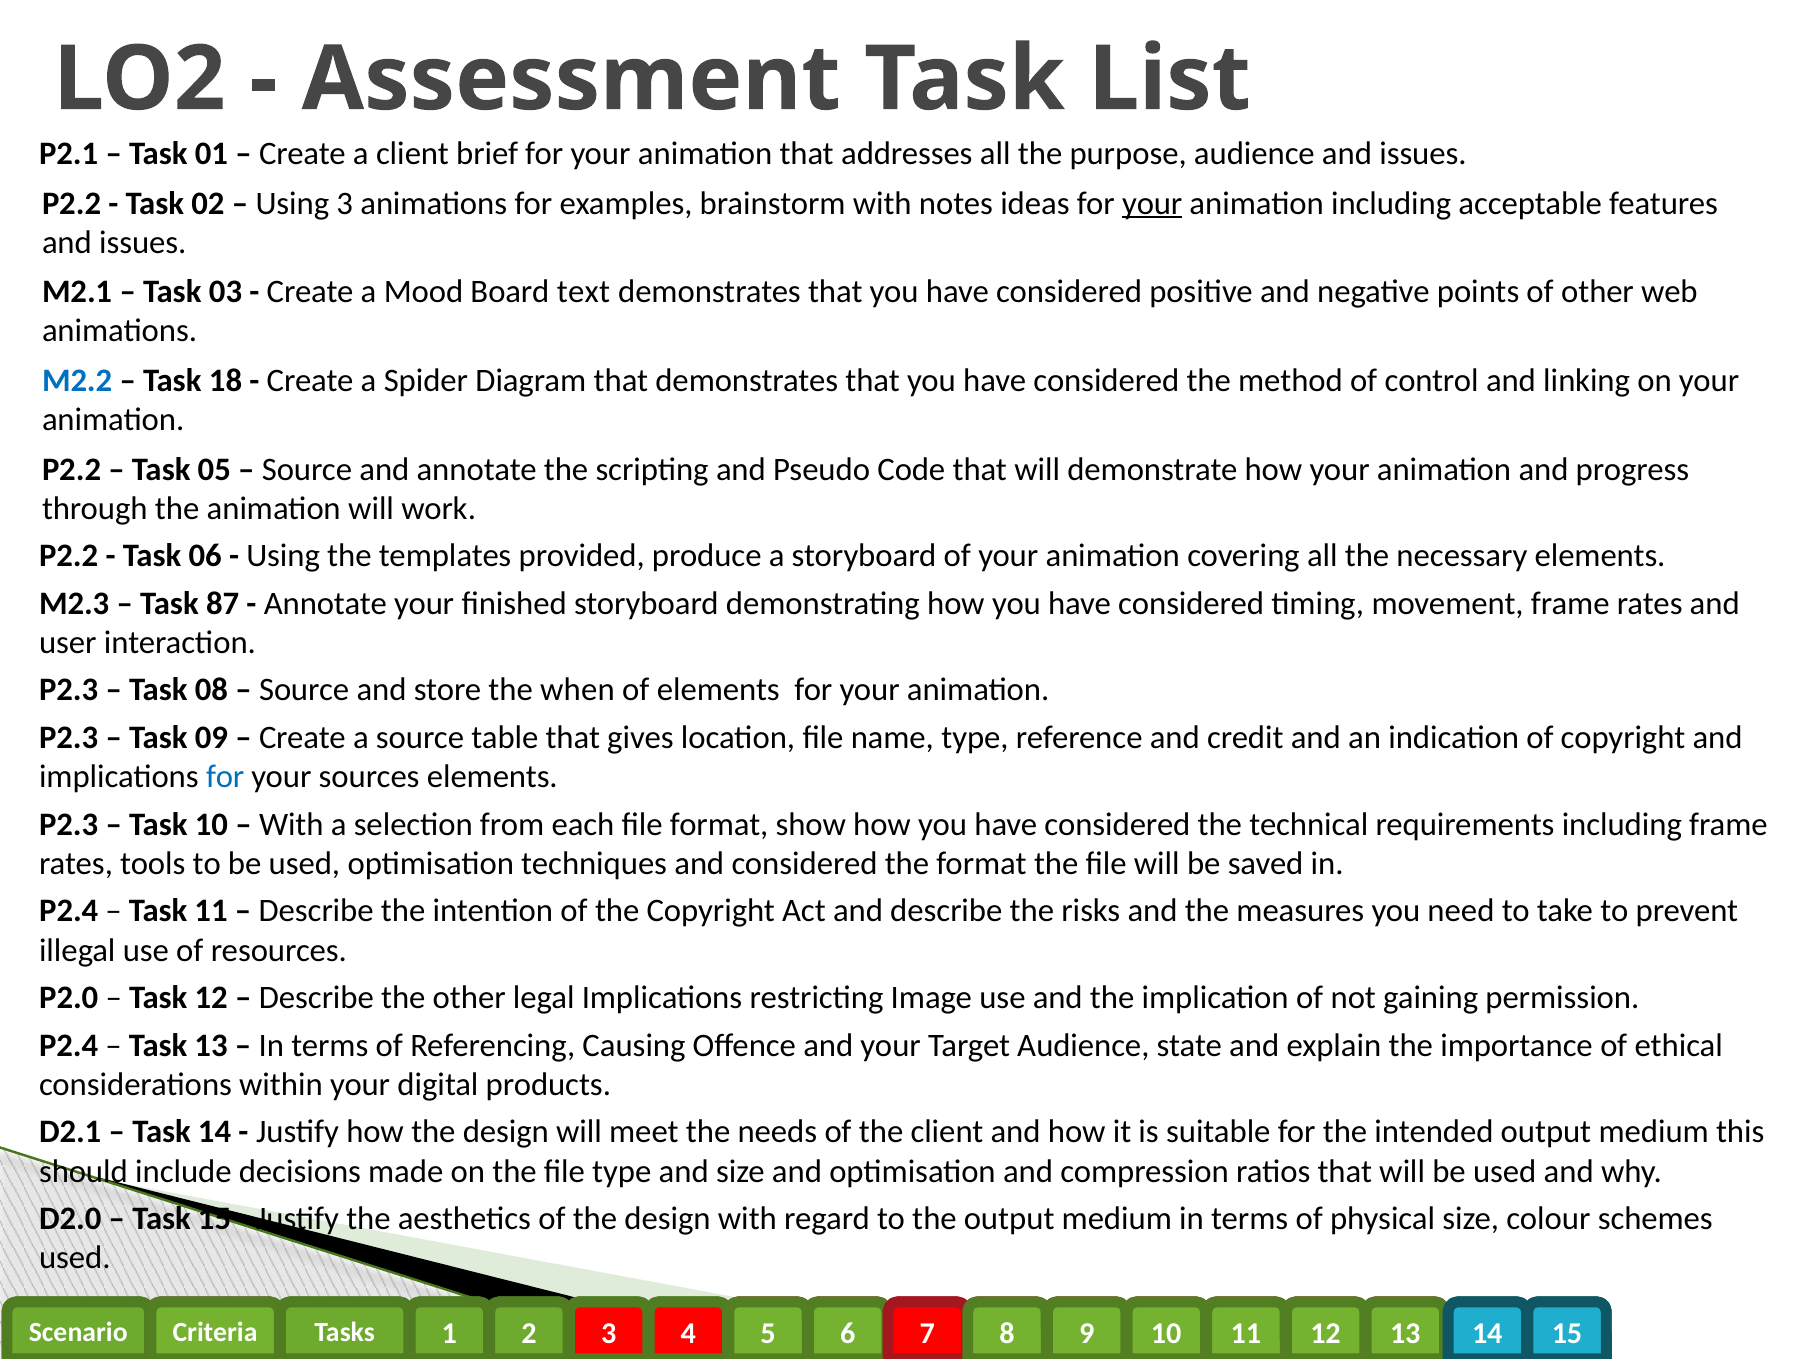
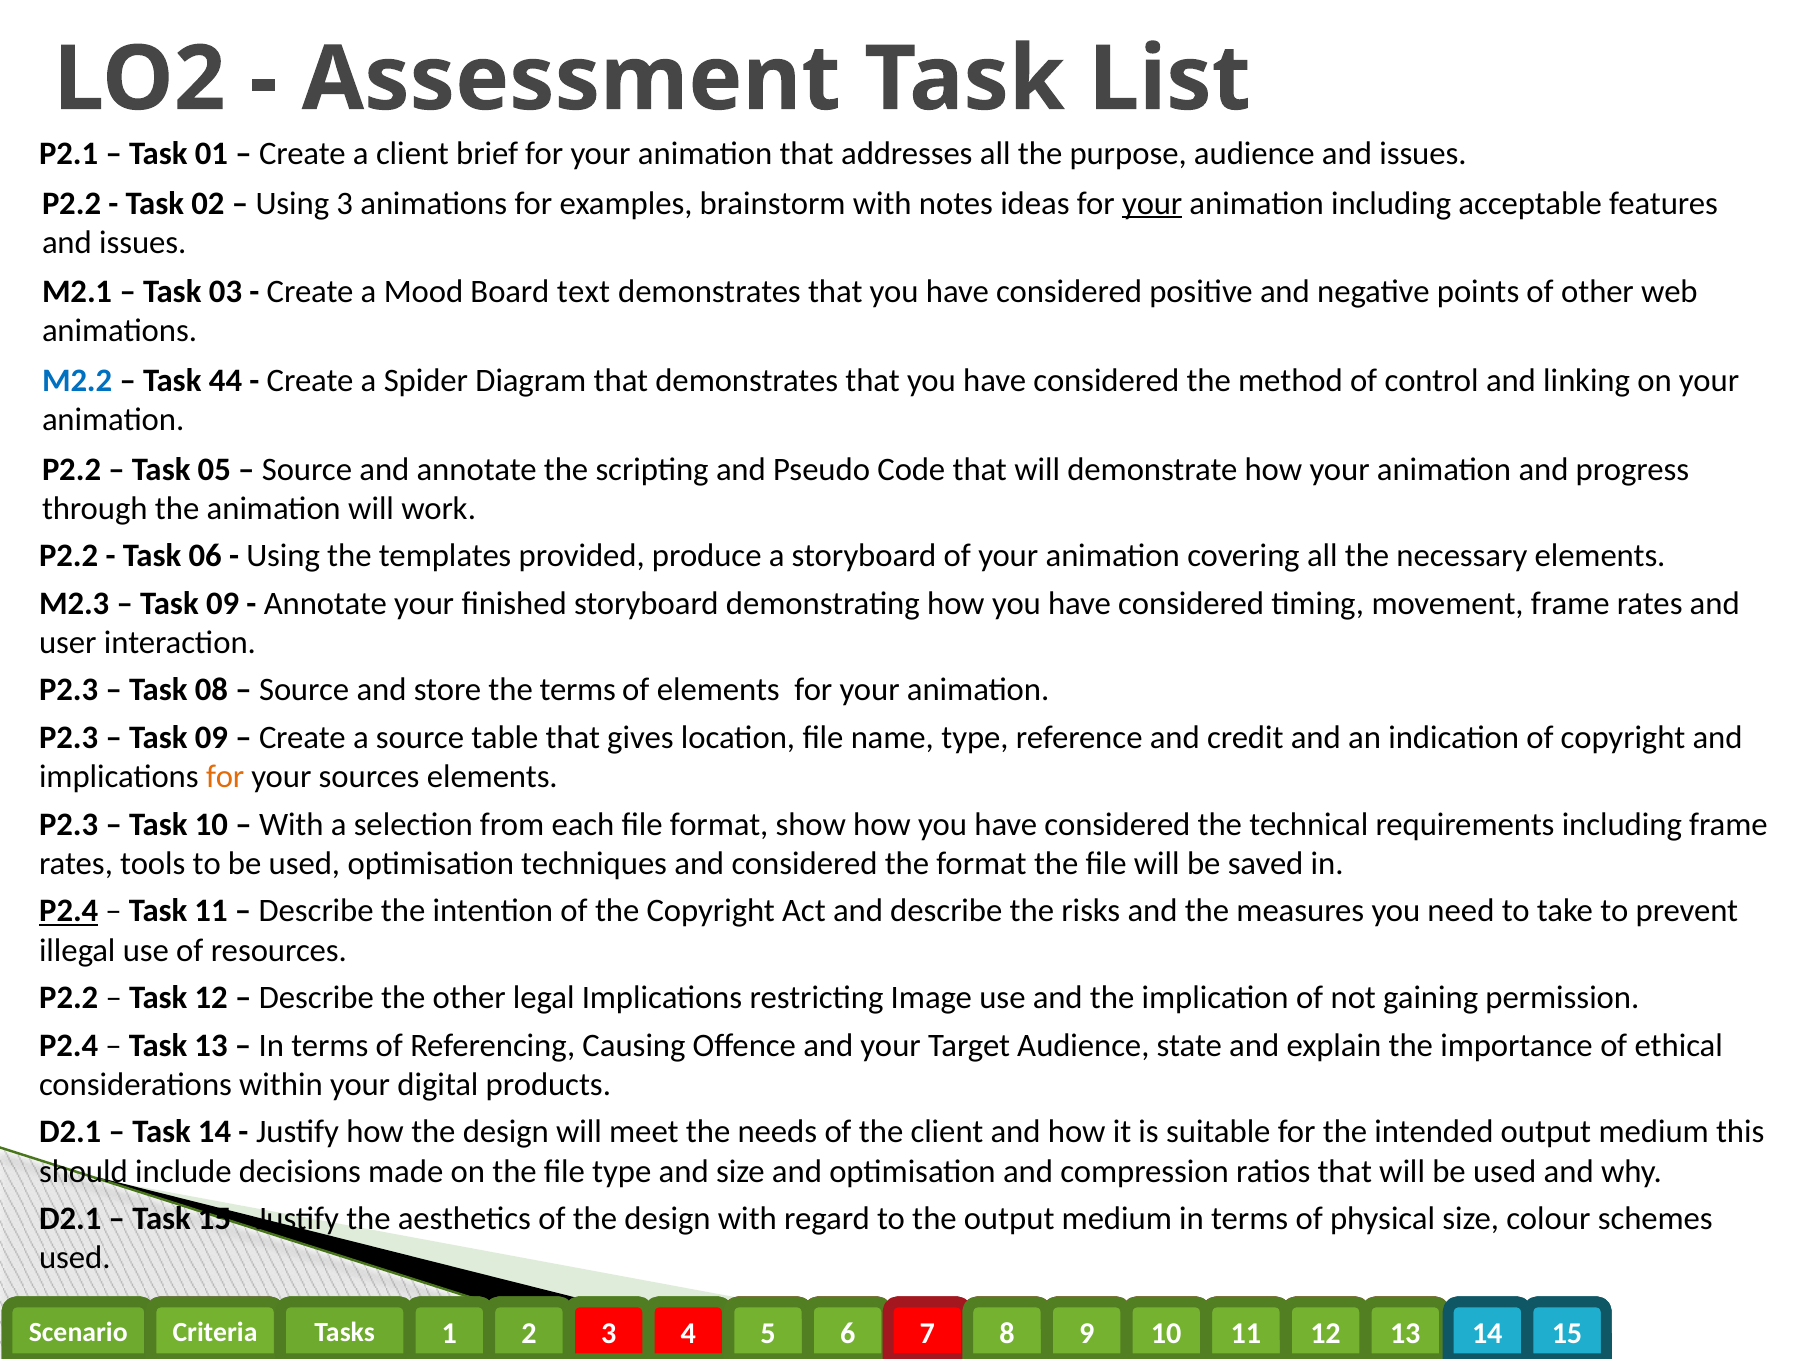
18: 18 -> 44 (225, 381)
87: 87 -> 09 (223, 603)
the when: when -> terms (578, 690)
for colour: blue -> orange (225, 777)
P2.4 underline: none -> present (69, 911)
P2.0: P2.0 -> P2.2 (69, 998)
D2.0: D2.0 -> D2.1 (70, 1219)
